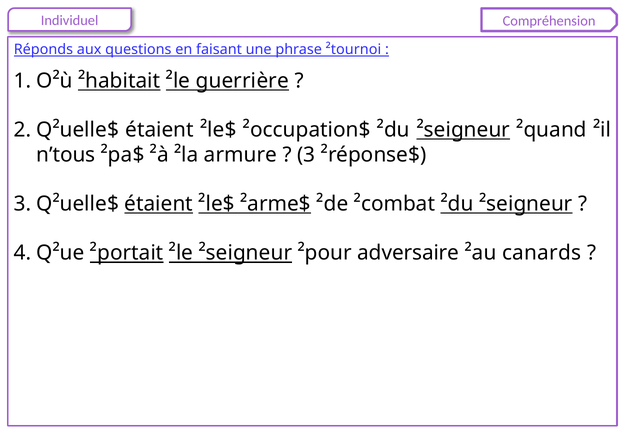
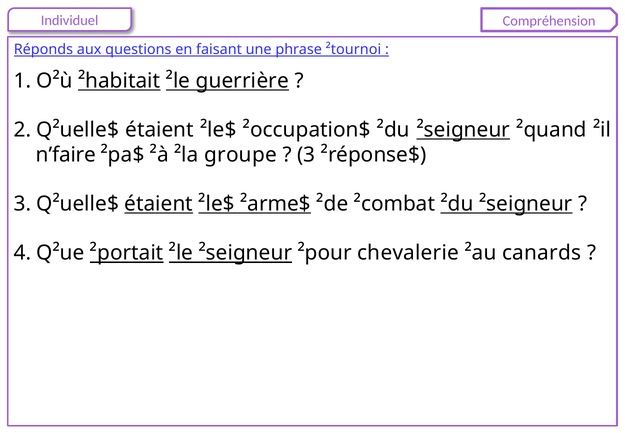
n’tous: n’tous -> n’faire (66, 155)
armure: armure -> groupe (241, 155)
adversaire: adversaire -> chevalerie (408, 253)
